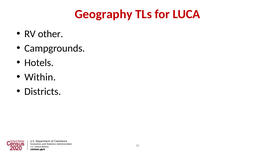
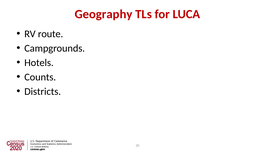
other: other -> route (51, 34)
Within: Within -> Counts (40, 77)
